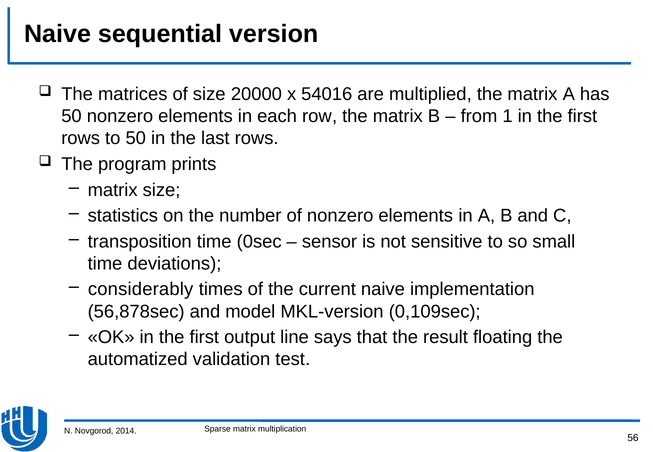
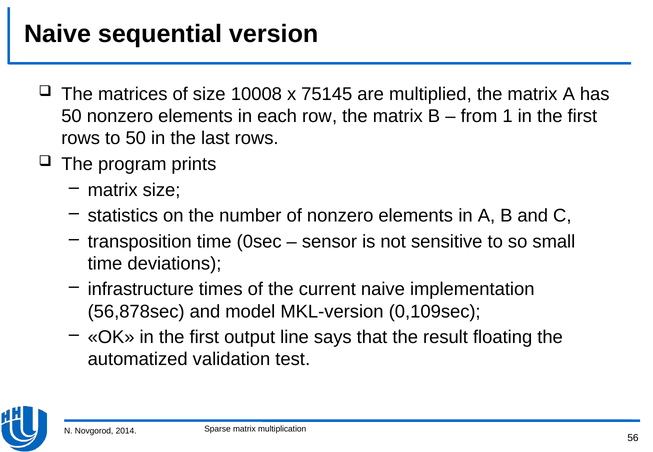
20000: 20000 -> 10008 (256, 94)
54016: 54016 -> 75145 (327, 94)
considerably: considerably -> infrastructure (141, 289)
